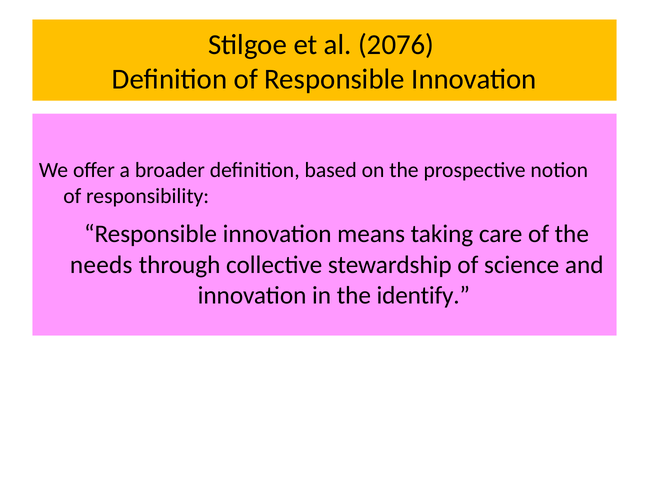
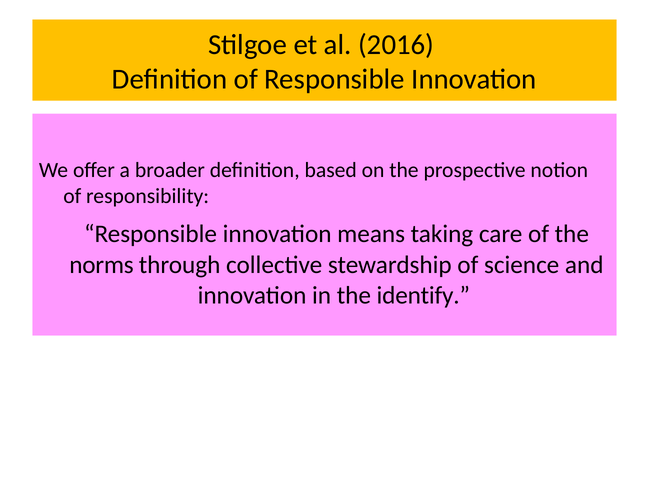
2076: 2076 -> 2016 (396, 45)
needs: needs -> norms (101, 265)
